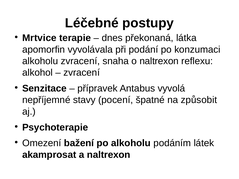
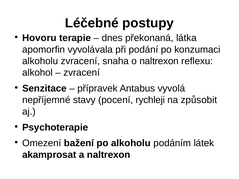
Mrtvice: Mrtvice -> Hovoru (39, 38)
špatné: špatné -> rychleji (150, 100)
